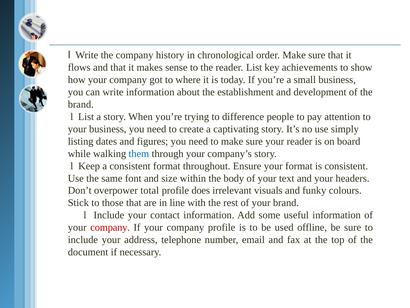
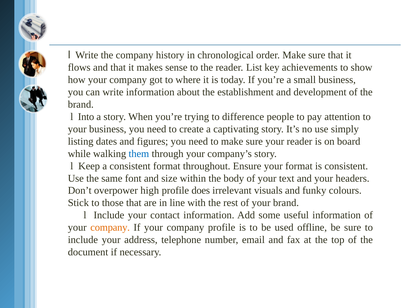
l List: List -> Into (86, 117)
total: total -> high (150, 190)
company colour: red -> orange (110, 227)
